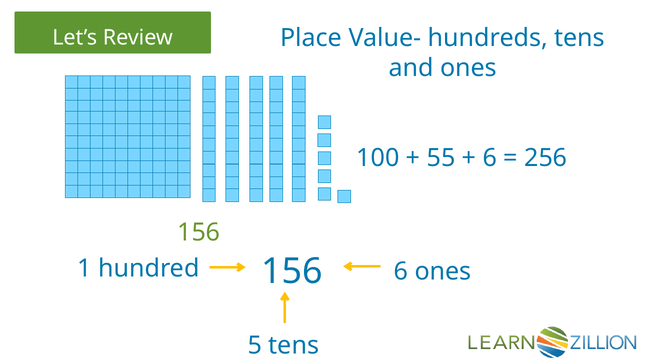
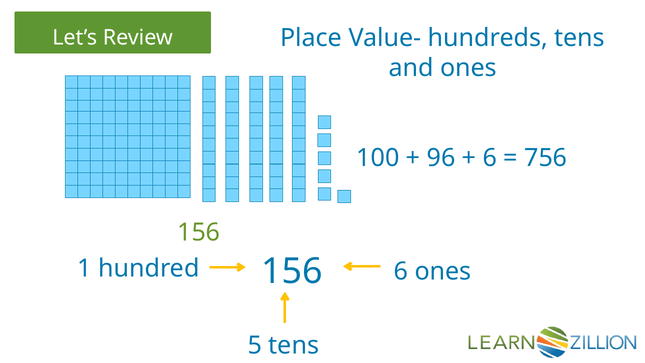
55: 55 -> 96 (441, 158)
256: 256 -> 756 (546, 158)
